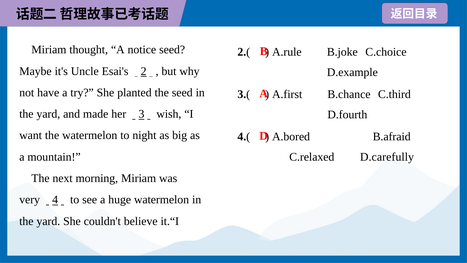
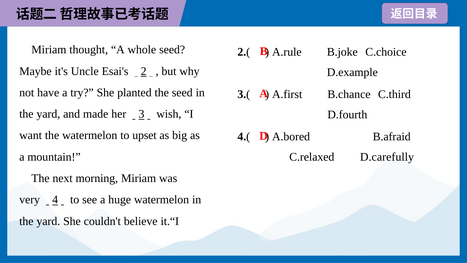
notice: notice -> whole (142, 50)
night: night -> upset (144, 135)
